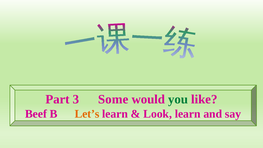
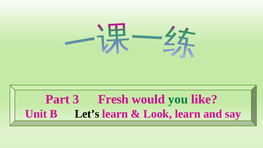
Some: Some -> Fresh (113, 99)
Beef: Beef -> Unit (36, 114)
Let’s colour: orange -> black (87, 114)
